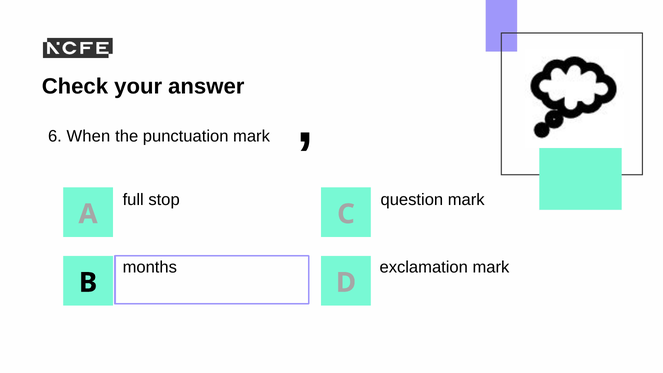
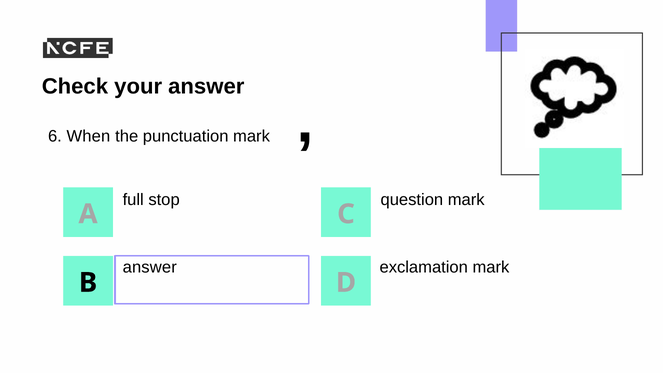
months: months -> answer (150, 267)
